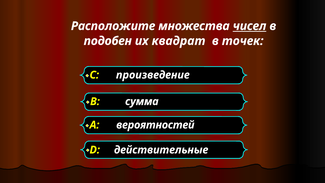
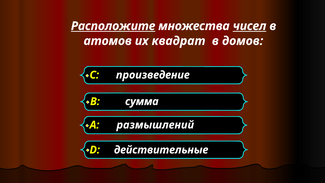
Расположите underline: none -> present (113, 26)
подобен: подобен -> атомов (108, 41)
точек: точек -> домов (243, 41)
вероятностей: вероятностей -> размышлений (155, 125)
